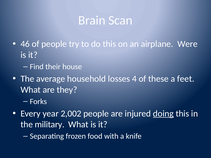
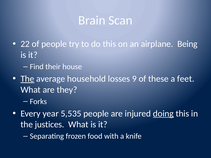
46: 46 -> 22 (25, 44)
Were: Were -> Being (187, 44)
The underline: none -> present (27, 79)
4: 4 -> 9 (134, 79)
2,002: 2,002 -> 5,535 (71, 114)
military: military -> justices (50, 125)
